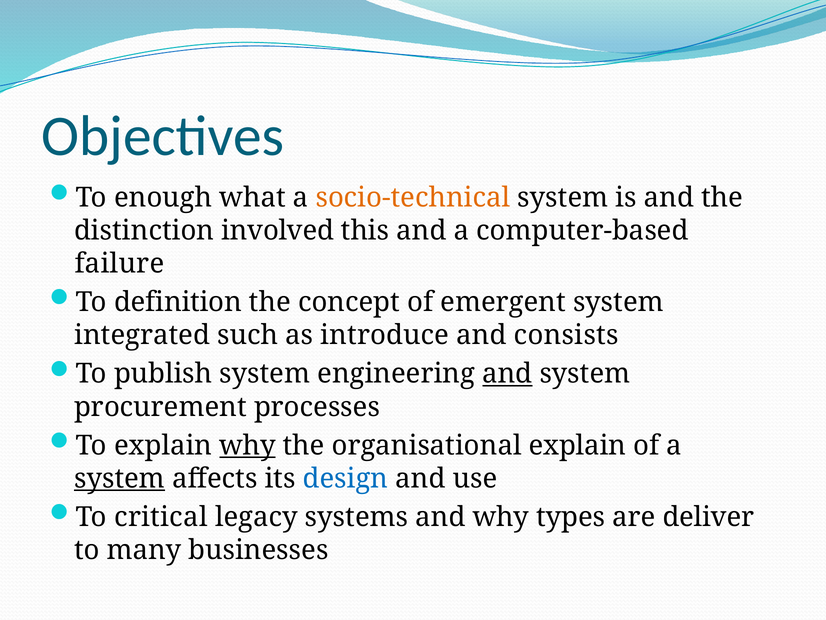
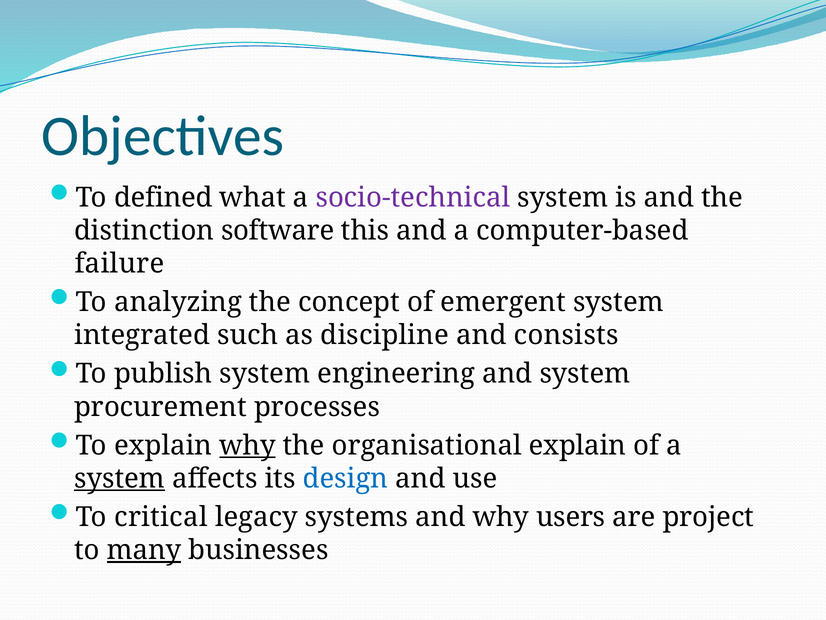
enough: enough -> defined (163, 197)
socio-technical colour: orange -> purple (413, 197)
involved: involved -> software (278, 230)
definition: definition -> analyzing (178, 302)
introduce: introduce -> discipline (385, 335)
and underline: present -> none (507, 374)
types: types -> users (571, 517)
deliver: deliver -> project (708, 517)
many underline: none -> present (144, 550)
